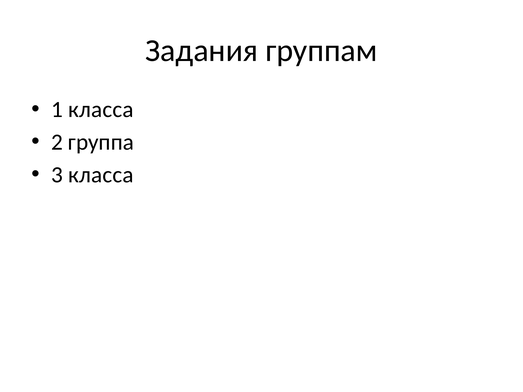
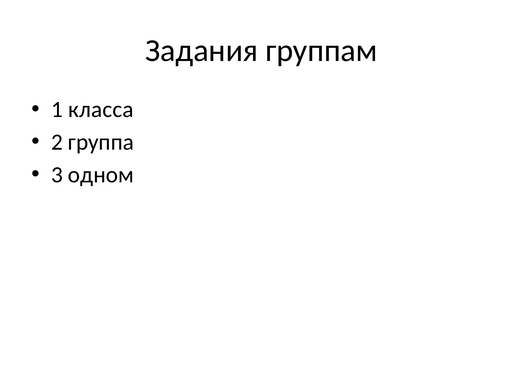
3 класса: класса -> одном (101, 175)
